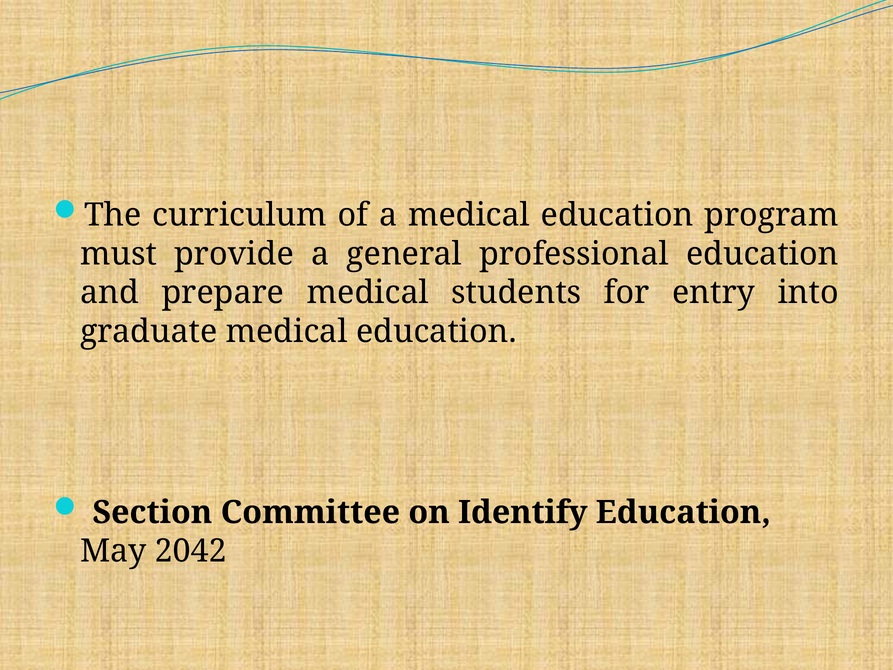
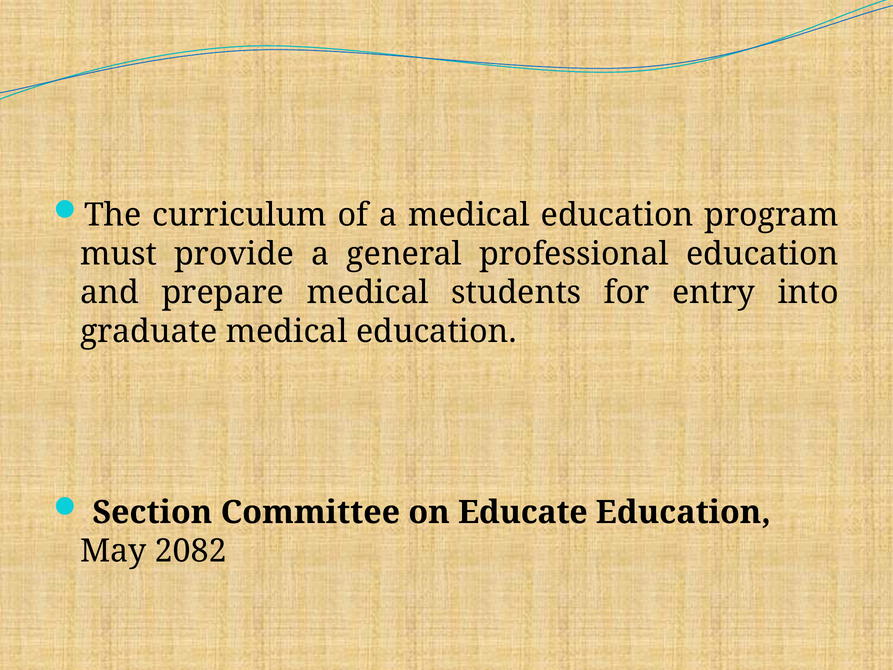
Identify: Identify -> Educate (523, 512)
2042: 2042 -> 2082 (191, 551)
